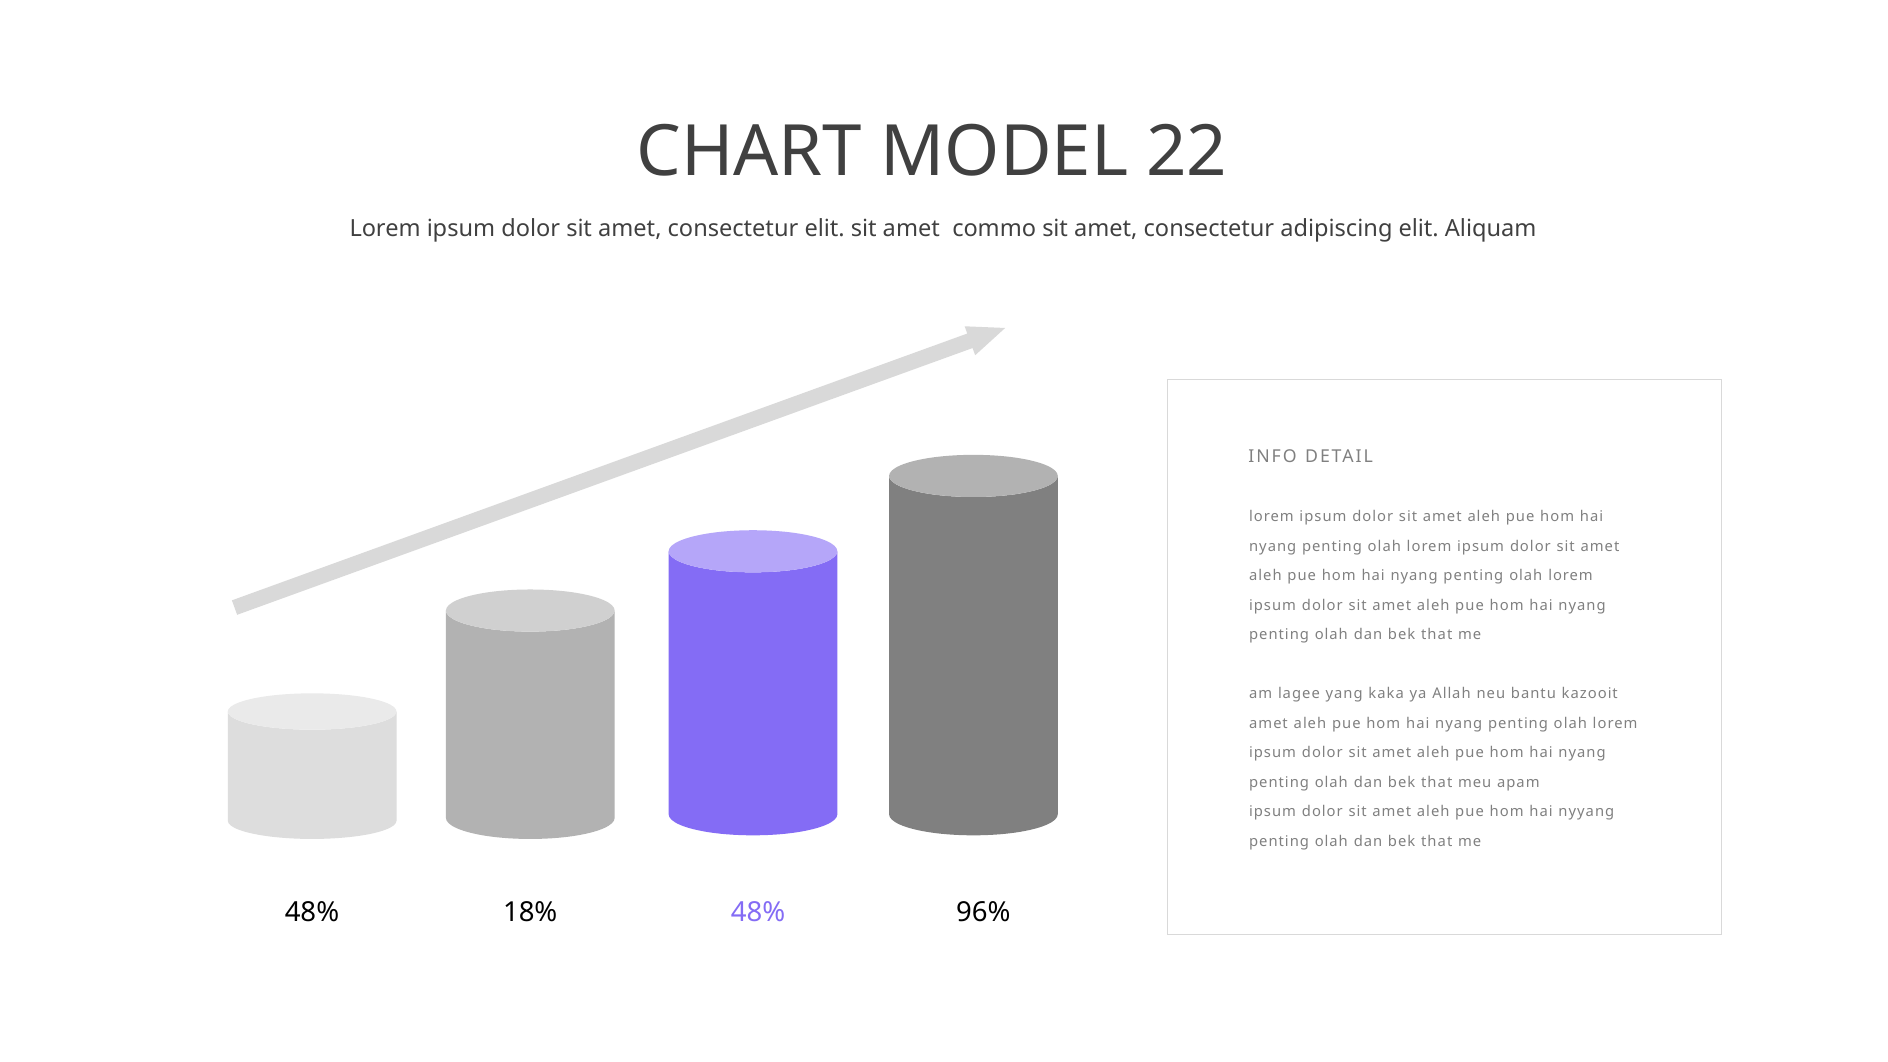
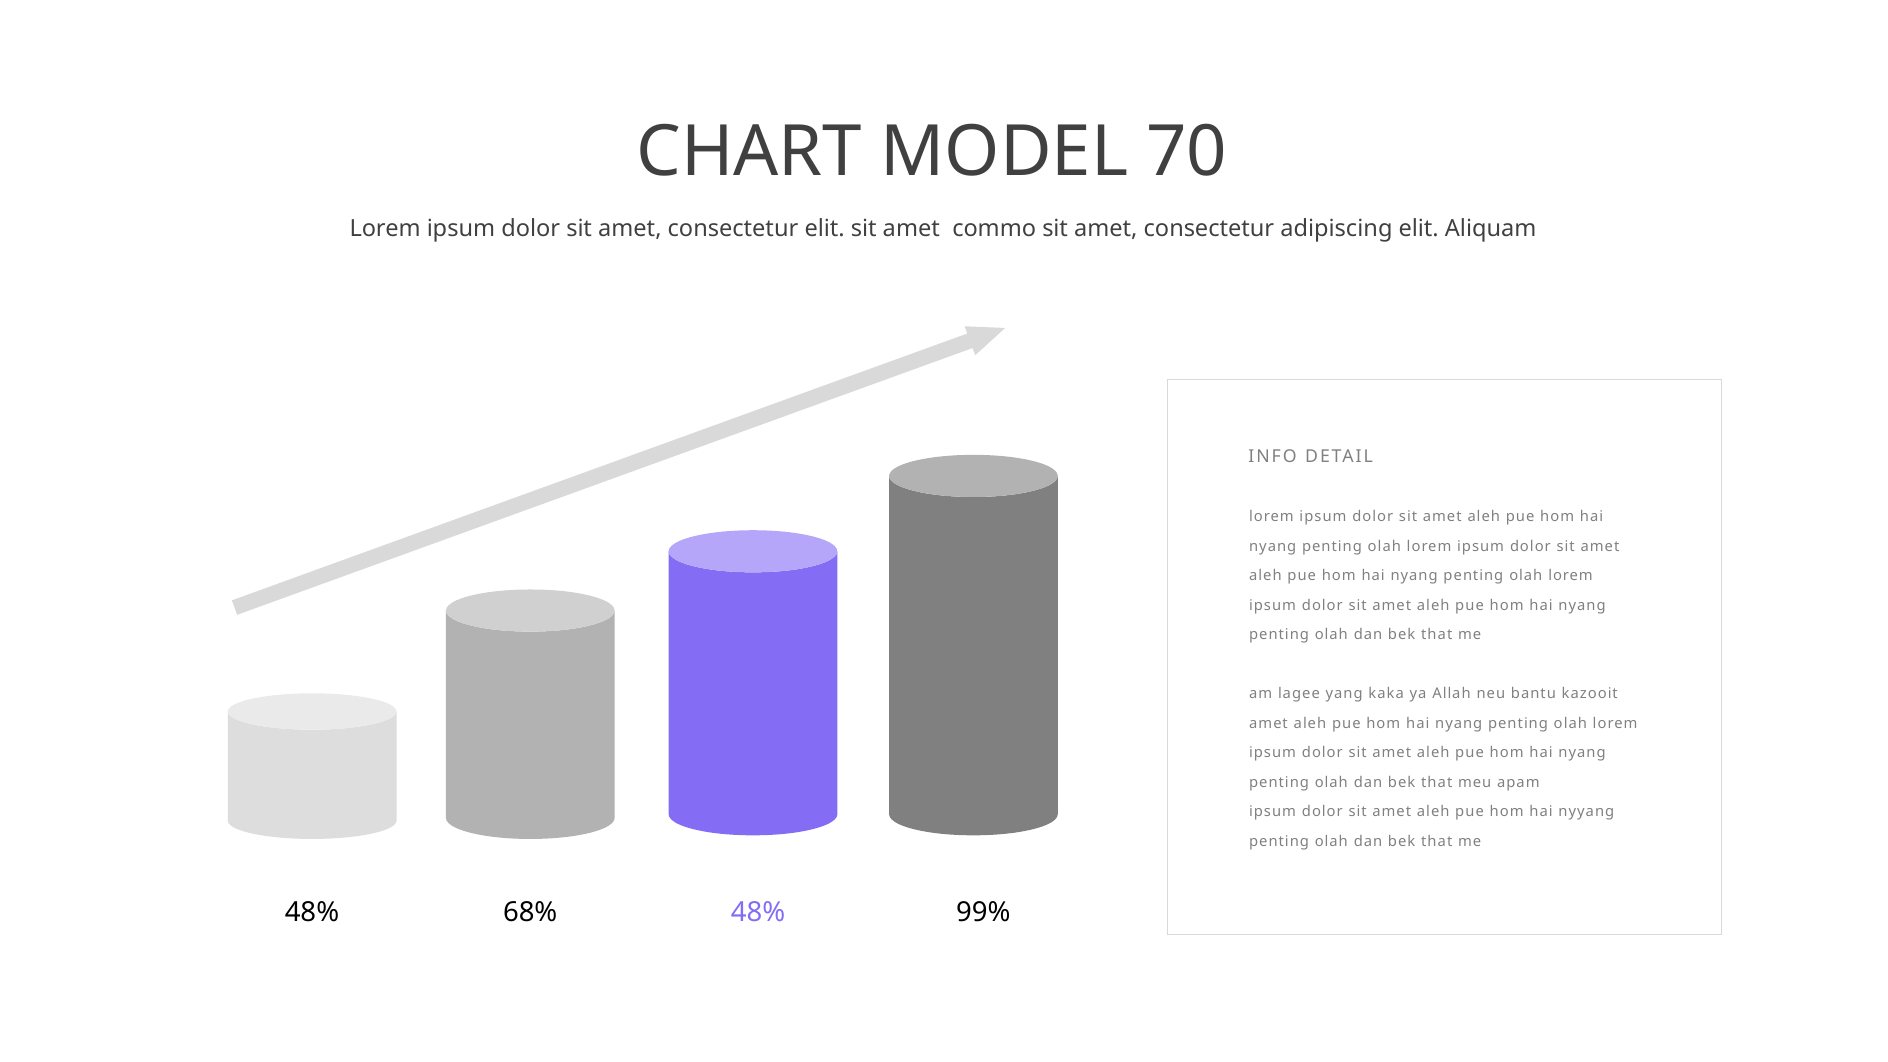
22: 22 -> 70 (1187, 153)
18%: 18% -> 68% (530, 912)
96%: 96% -> 99% (983, 912)
